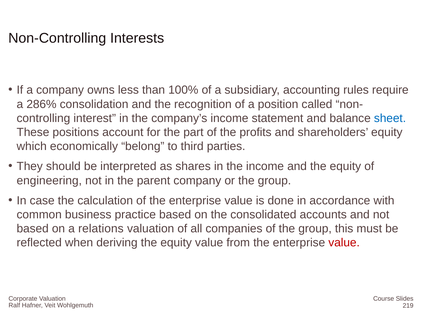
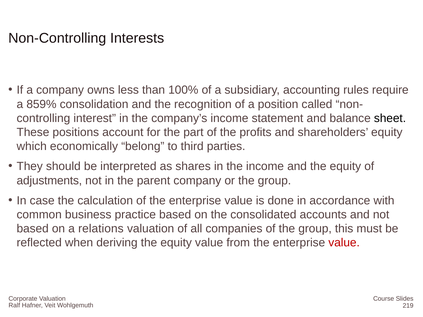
286%: 286% -> 859% (41, 104)
sheet colour: blue -> black (390, 118)
engineering: engineering -> adjustments (49, 181)
